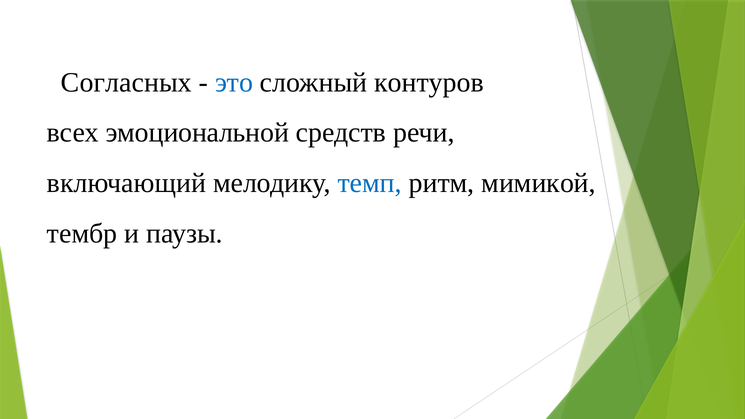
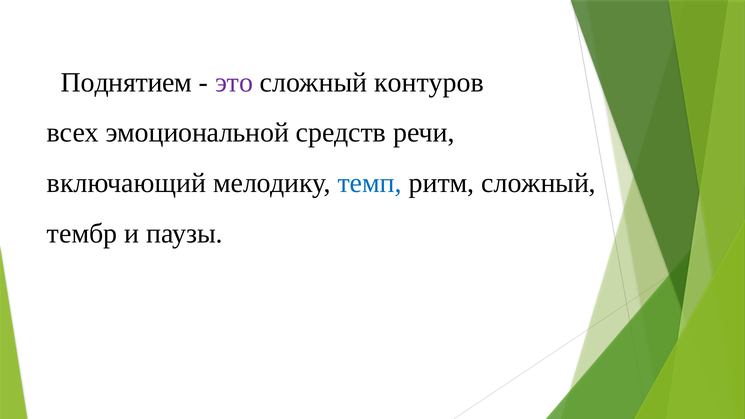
Согласных: Согласных -> Поднятием (127, 83)
это colour: blue -> purple (234, 83)
ритм мимикой: мимикой -> сложный (539, 183)
